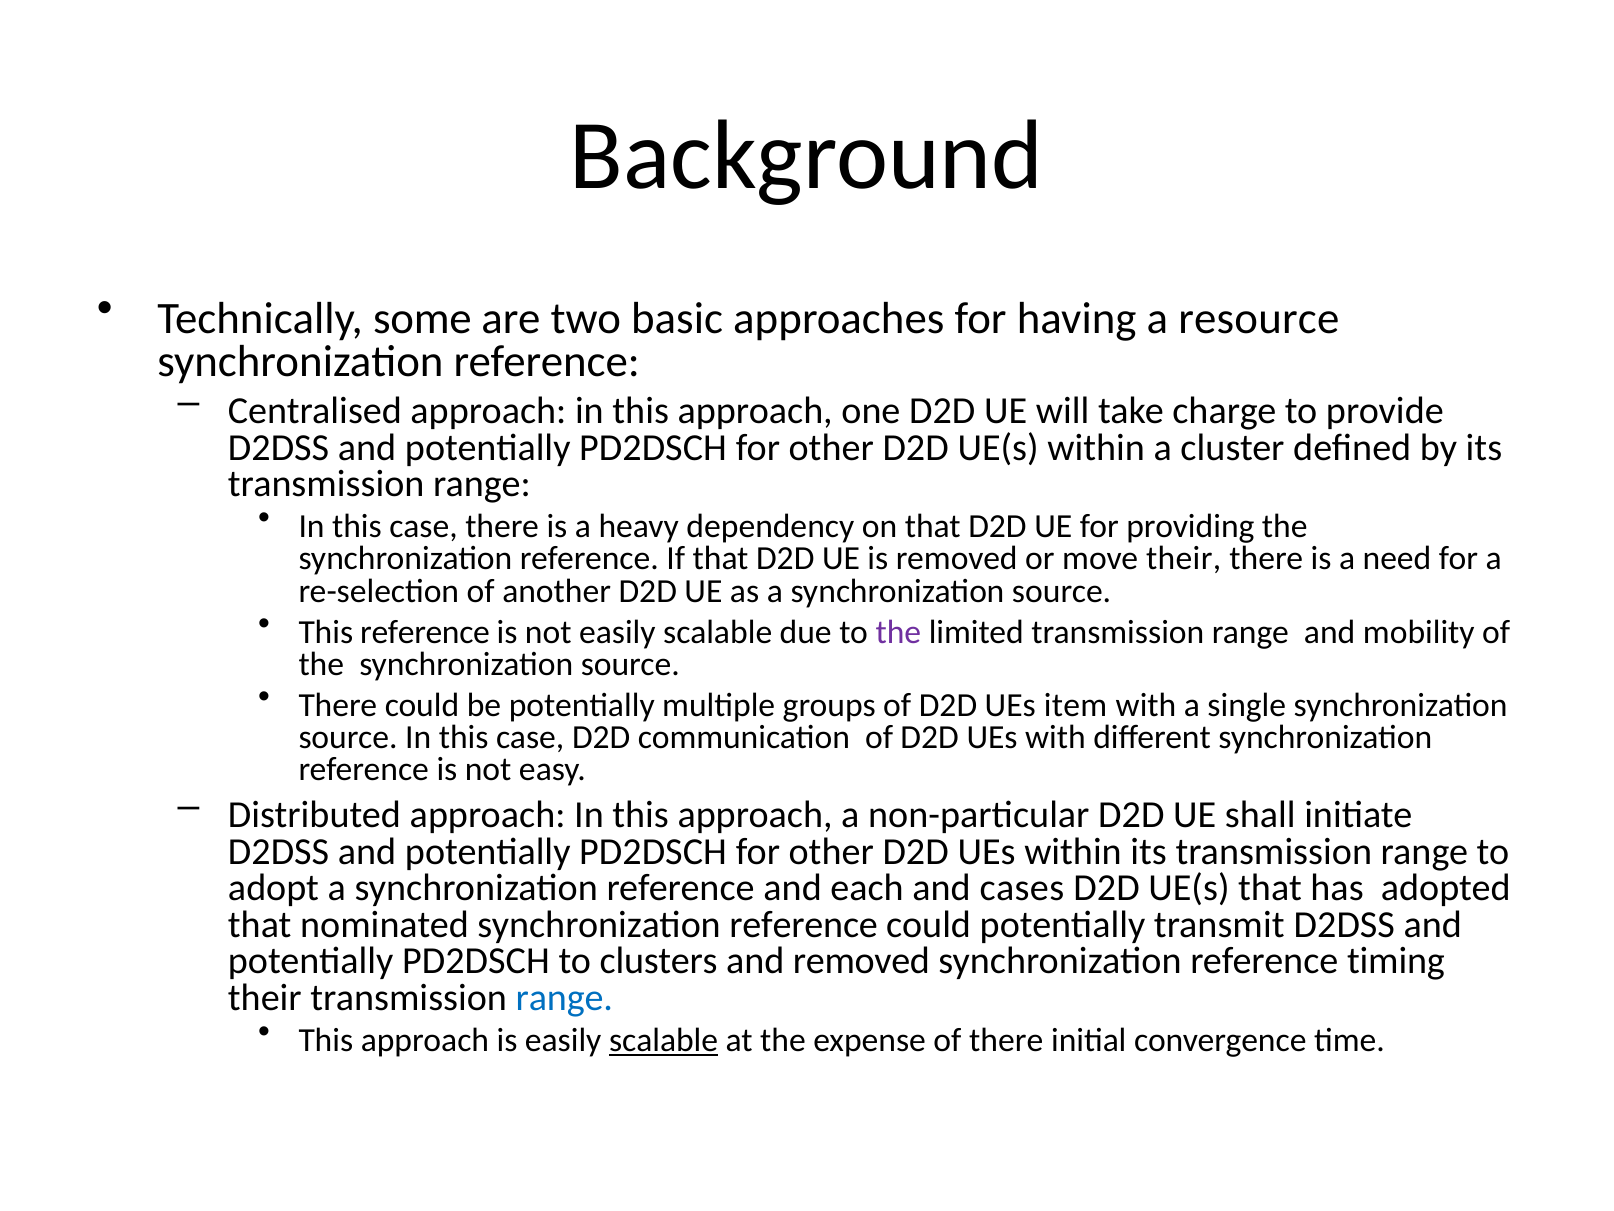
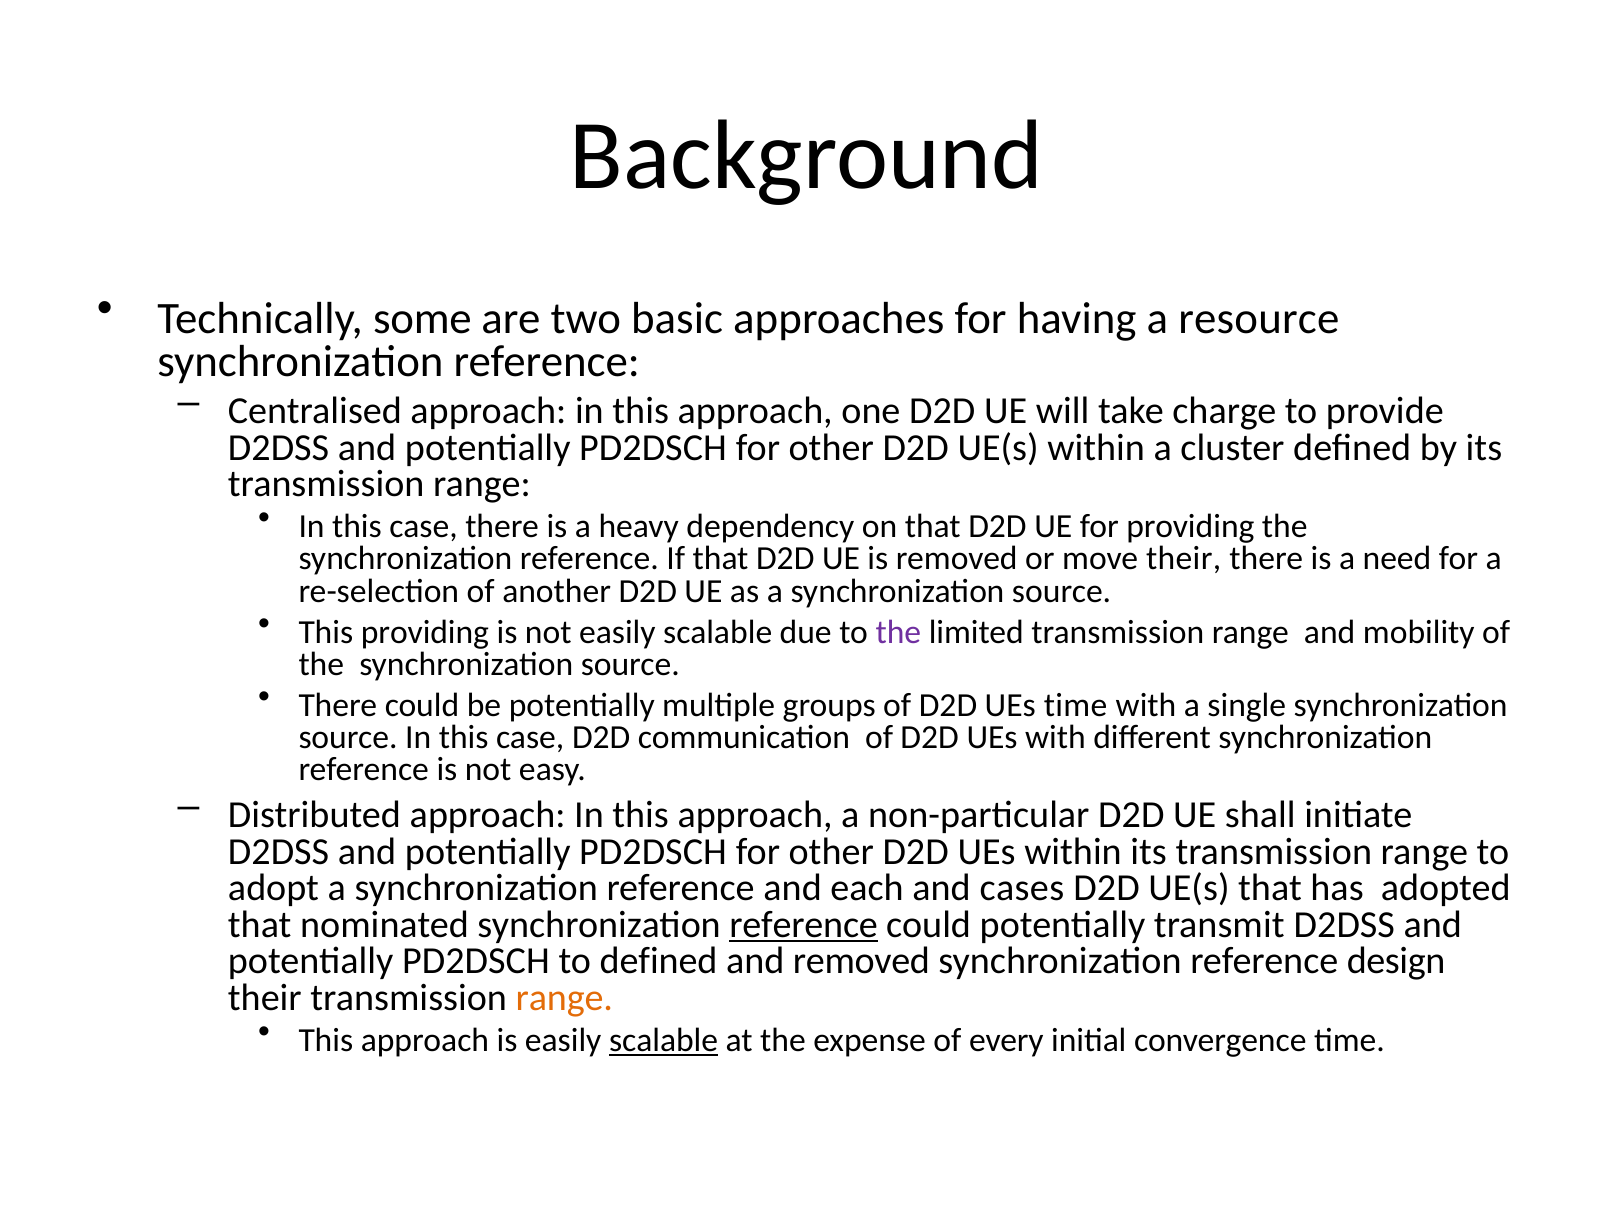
This reference: reference -> providing (425, 632)
UEs item: item -> time (1076, 705)
reference underline: none -> present (804, 924)
to clusters: clusters -> defined (659, 961)
timing: timing -> design (1396, 961)
range colour: blue -> orange (564, 998)
of there: there -> every (1006, 1040)
